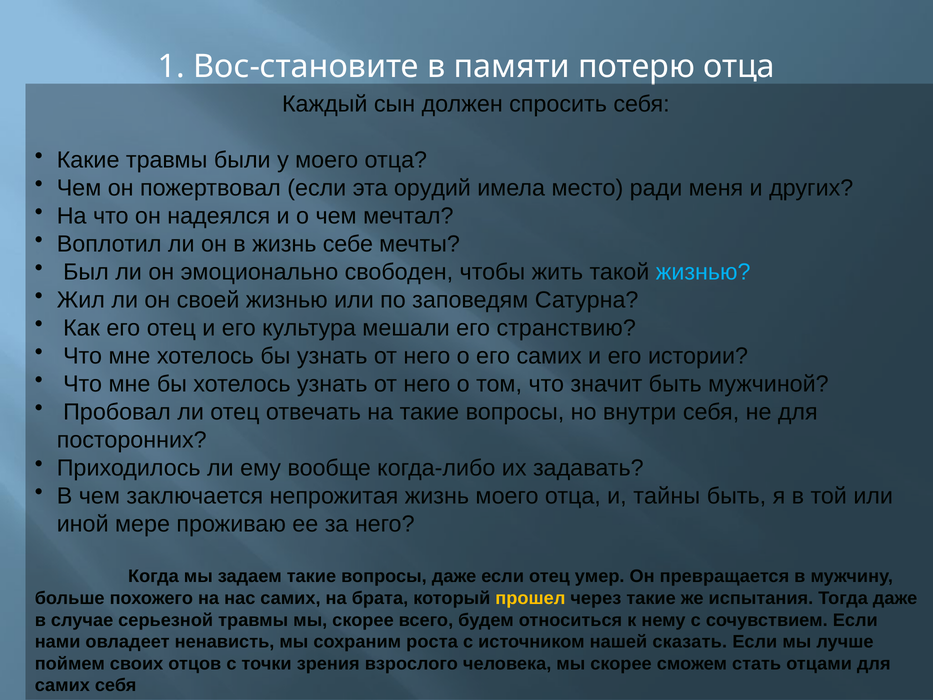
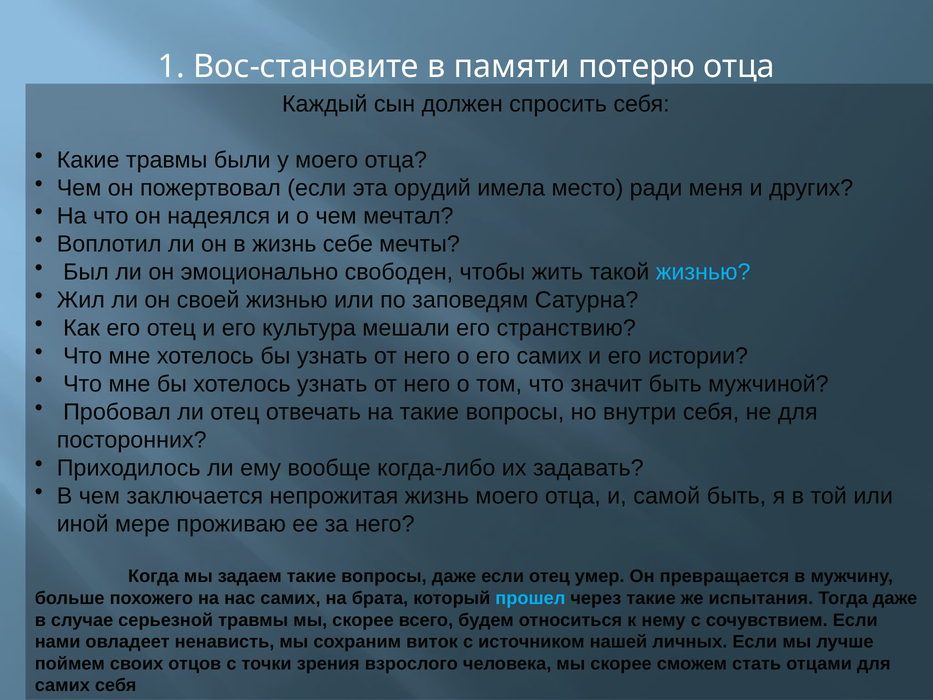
тайны: тайны -> самой (667, 496)
прошел colour: yellow -> light blue (530, 598)
роста: роста -> виток (432, 642)
сказать: сказать -> личных (690, 642)
